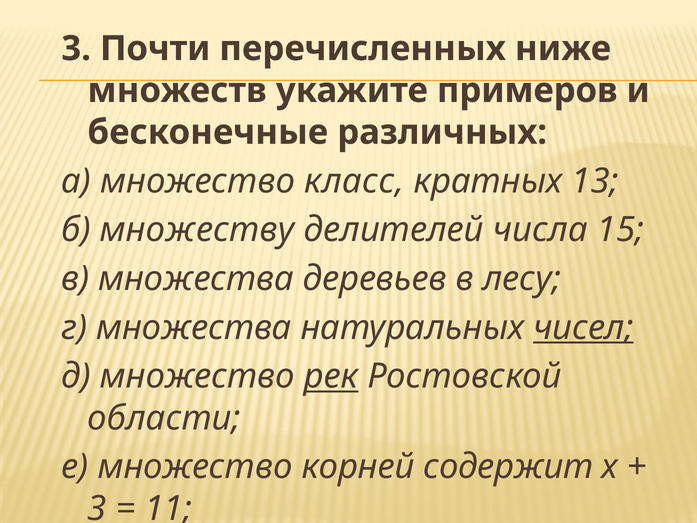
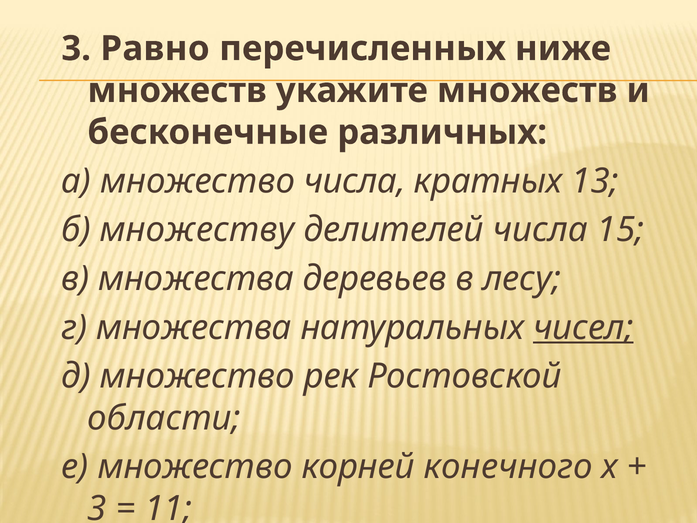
Почти: Почти -> Равно (155, 49)
укажите примеров: примеров -> множеств (527, 90)
множество класс: класс -> числа (355, 181)
рек underline: present -> none (331, 376)
содержит: содержит -> конечного (508, 467)
